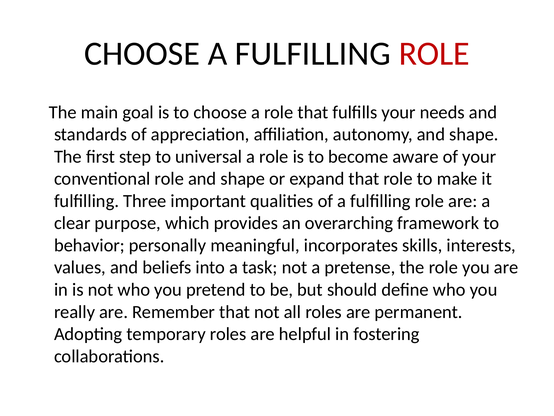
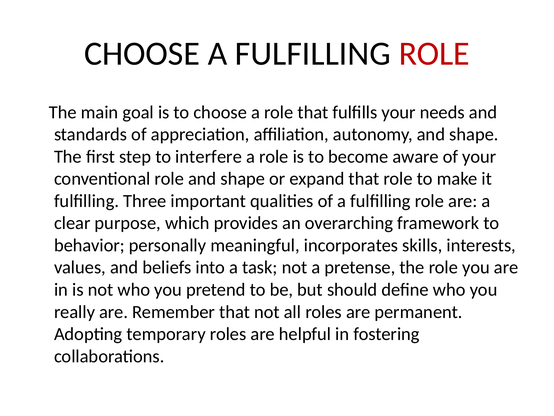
universal: universal -> interfere (209, 156)
